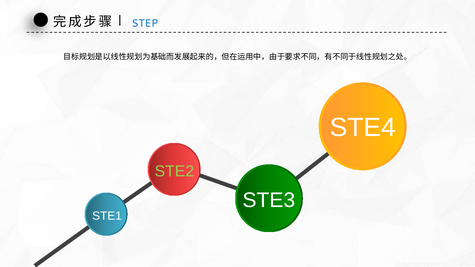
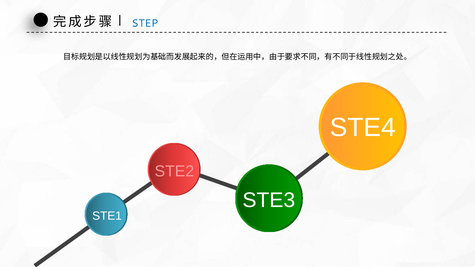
STE2 colour: light green -> pink (174, 172)
